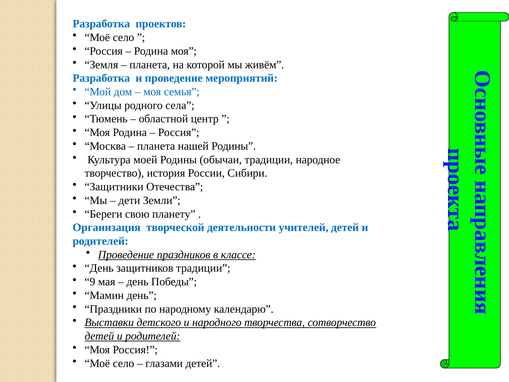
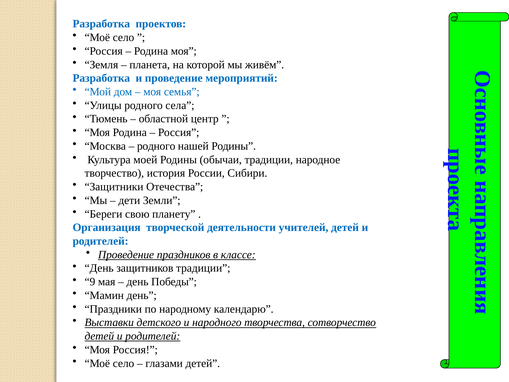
планета: планета -> родного (156, 146)
